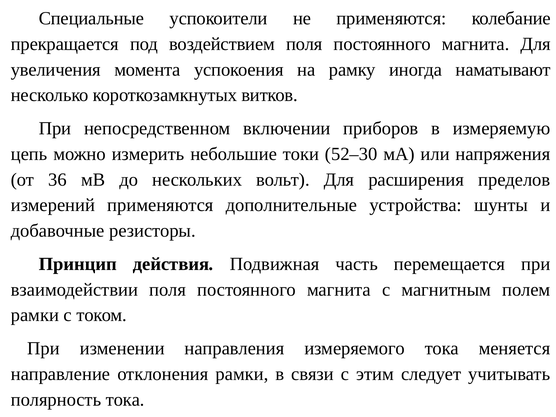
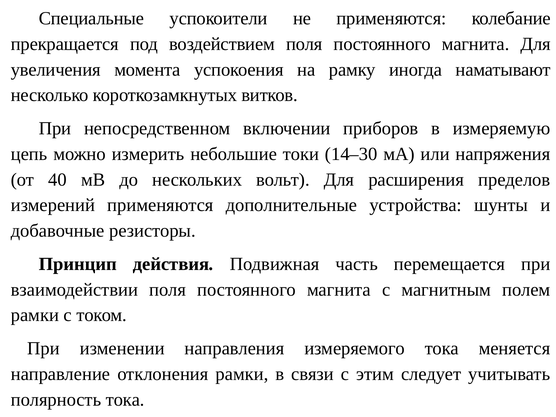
52–30: 52–30 -> 14–30 (351, 154)
36: 36 -> 40 (58, 180)
